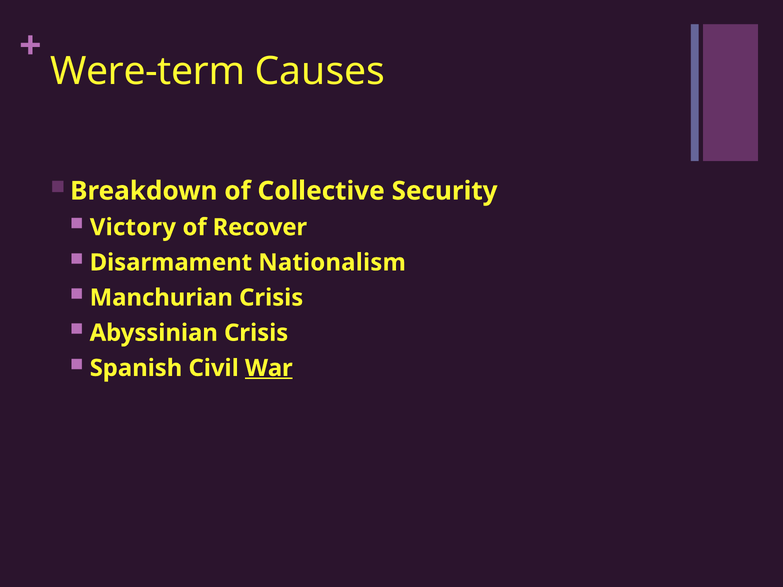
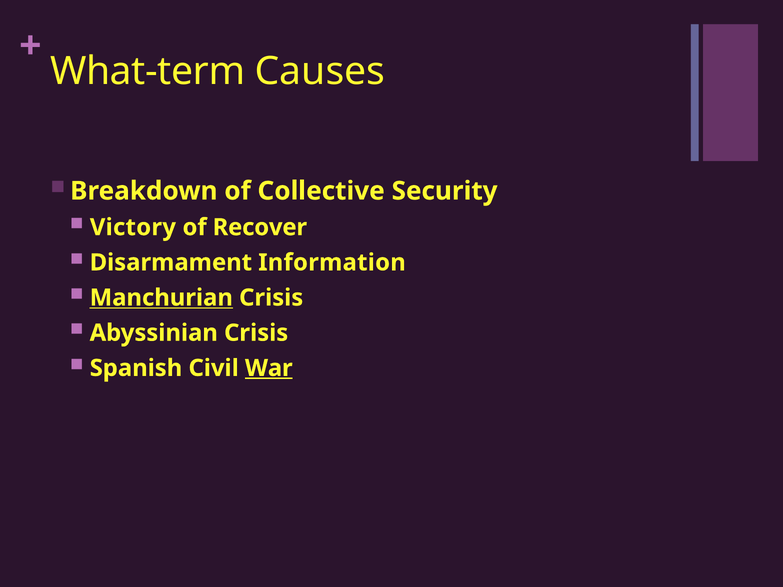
Were-term: Were-term -> What-term (148, 72)
Nationalism: Nationalism -> Information (332, 263)
Manchurian underline: none -> present (161, 298)
